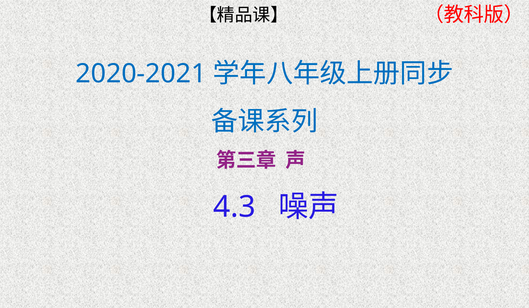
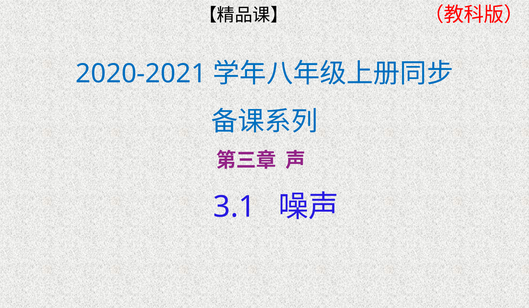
4.3: 4.3 -> 3.1 (234, 207)
